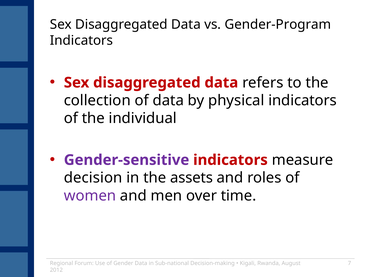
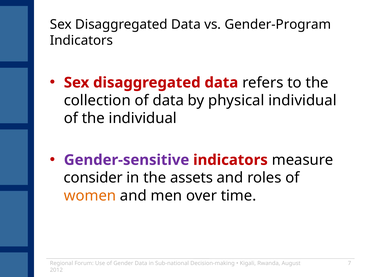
physical indicators: indicators -> individual (302, 101)
decision: decision -> consider (93, 178)
women colour: purple -> orange (90, 196)
